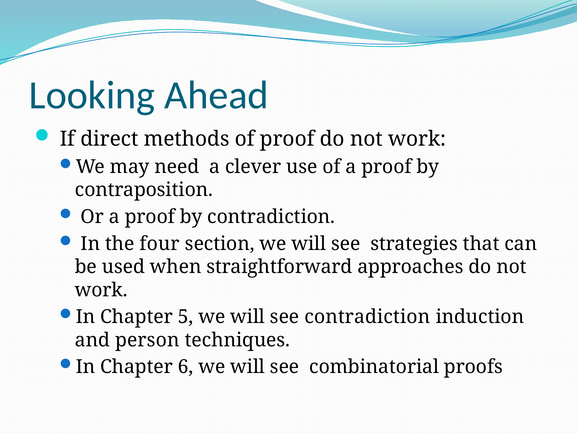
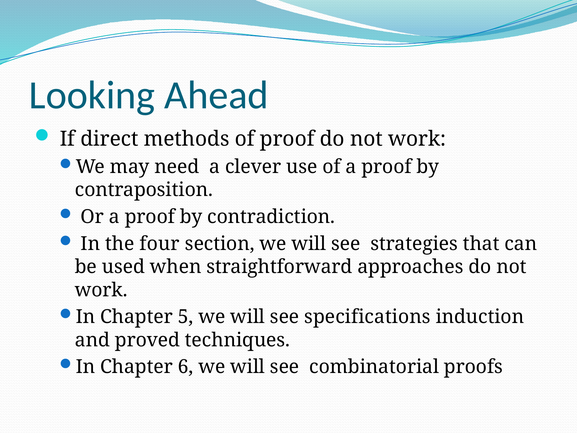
see contradiction: contradiction -> specifications (367, 317)
person: person -> proved (147, 340)
